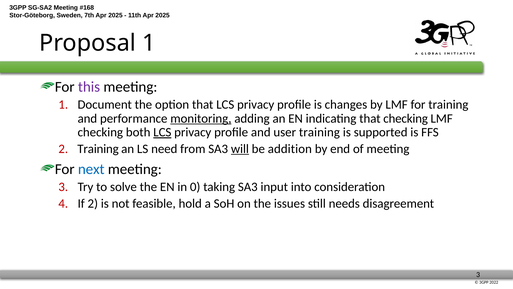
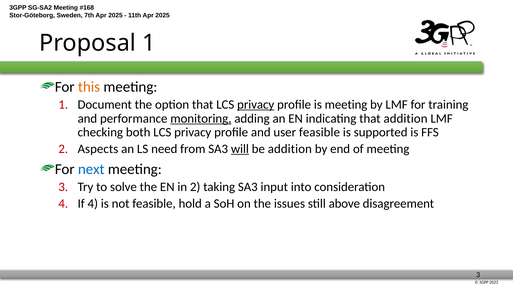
this colour: purple -> orange (89, 87)
privacy underline: none -> present (256, 104)
is changes: changes -> meeting (346, 104)
that checking: checking -> addition (406, 118)
LCS underline: present -> none (162, 132)
user training: training -> feasible (319, 132)
Training: Training -> Aspects (98, 149)
in 0: 0 -> 2 (195, 187)
If 2: 2 -> 4 (93, 203)
needs: needs -> above (344, 203)
